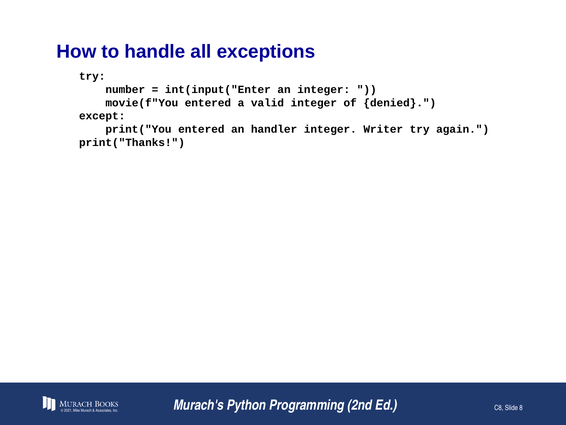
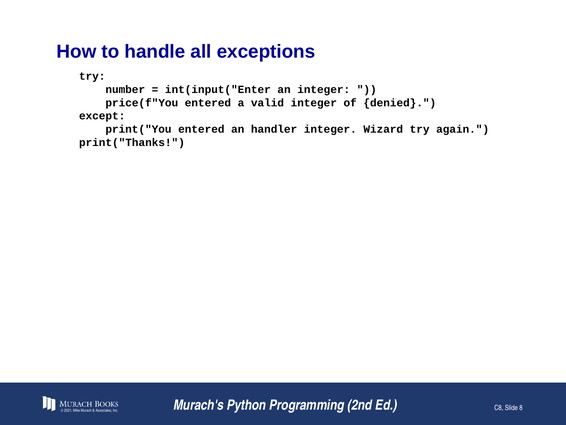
movie(f"You: movie(f"You -> price(f"You (142, 103)
Writer: Writer -> Wizard (383, 129)
